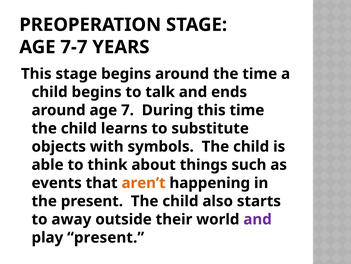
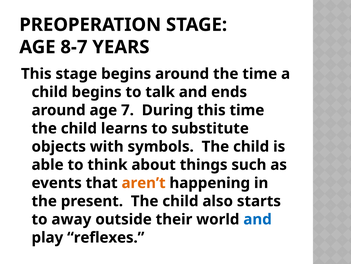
7-7: 7-7 -> 8-7 (74, 47)
and colour: purple -> blue (258, 219)
play present: present -> reflexes (106, 237)
